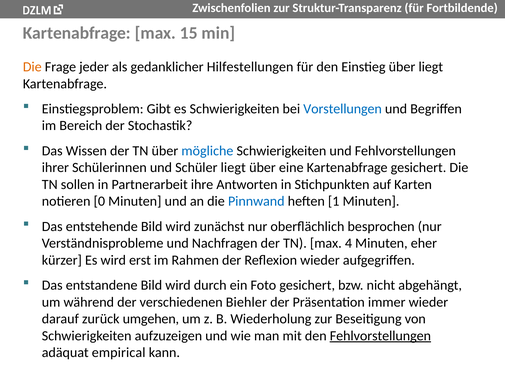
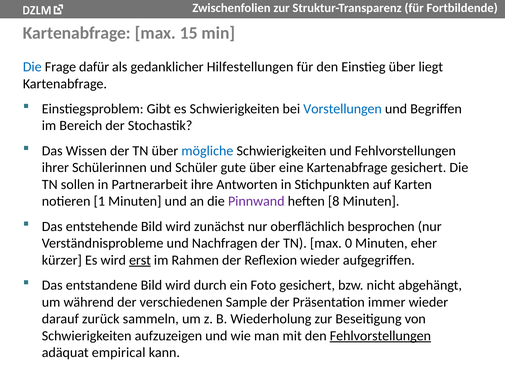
Die colour: orange -> blue (32, 67)
jeder: jeder -> dafür (94, 67)
Schüler liegt: liegt -> gute (233, 168)
0: 0 -> 1 (99, 201)
Pinnwand colour: blue -> purple (256, 201)
1: 1 -> 8 (334, 201)
4: 4 -> 0 (348, 243)
erst underline: none -> present (140, 260)
Biehler: Biehler -> Sample (246, 302)
umgehen: umgehen -> sammeln (151, 319)
